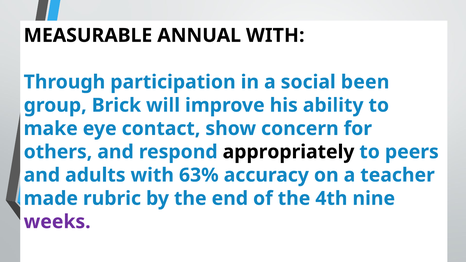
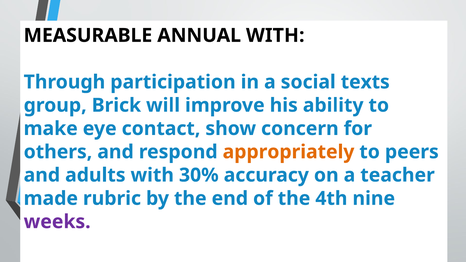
been: been -> texts (365, 82)
appropriately colour: black -> orange (288, 152)
63%: 63% -> 30% (199, 175)
